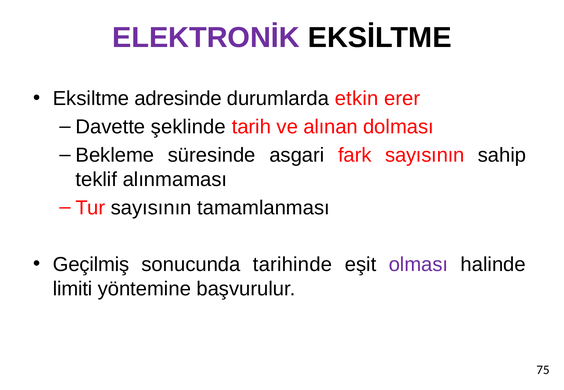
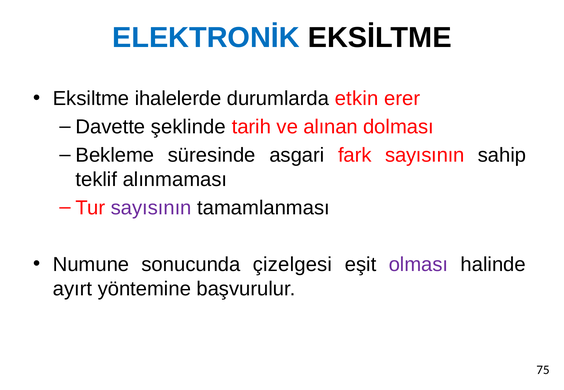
ELEKTRONİK colour: purple -> blue (206, 38)
adresinde: adresinde -> ihalelerde (178, 99)
sayısının colour: black -> purple (151, 208)
Geçilmiş: Geçilmiş -> Numune (91, 265)
tarihinde: tarihinde -> çizelgesi (293, 265)
limiti: limiti -> ayırt (73, 289)
